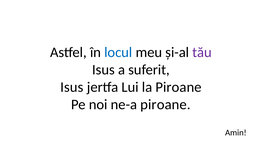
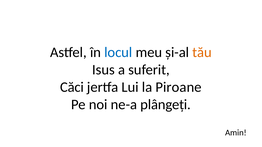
tău colour: purple -> orange (202, 52)
Isus: Isus -> Căci (72, 87)
ne-a piroane: piroane -> plângeți (166, 105)
